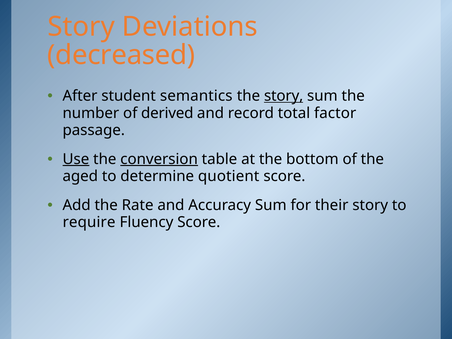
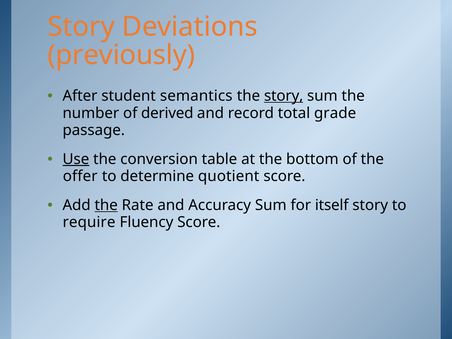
decreased: decreased -> previously (121, 55)
factor: factor -> grade (335, 113)
conversion underline: present -> none (159, 159)
aged: aged -> offer (80, 176)
the underline: none -> present (106, 205)
their: their -> itself (332, 205)
